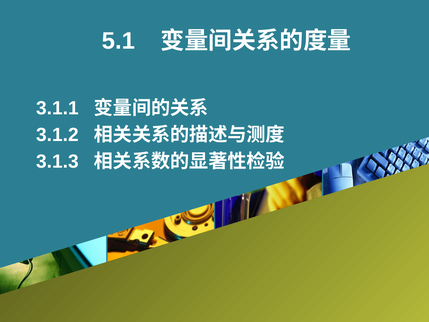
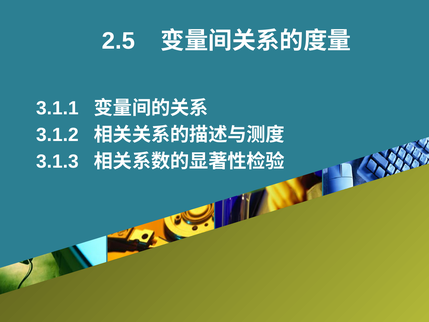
5.1: 5.1 -> 2.5 (118, 41)
